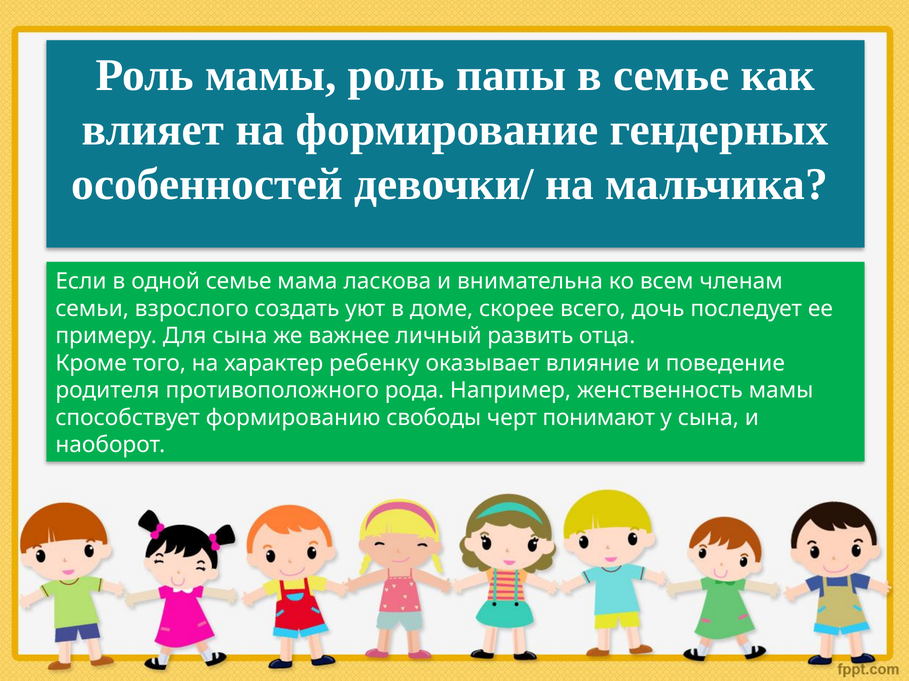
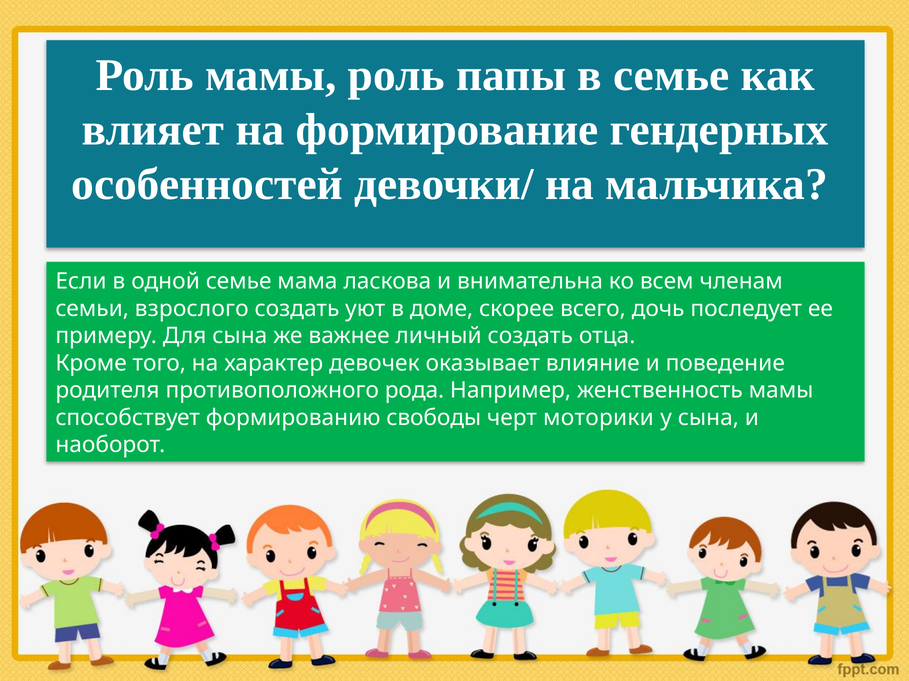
личный развить: развить -> создать (530, 336)
ребенку: ребенку -> девочек (374, 364)
понимают: понимают -> моторики (598, 418)
